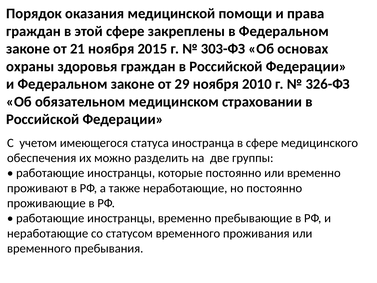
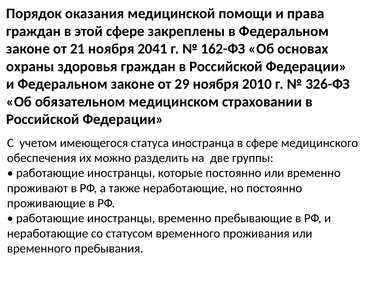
2015: 2015 -> 2041 (152, 49)
303-ФЗ: 303-ФЗ -> 162-ФЗ (223, 49)
